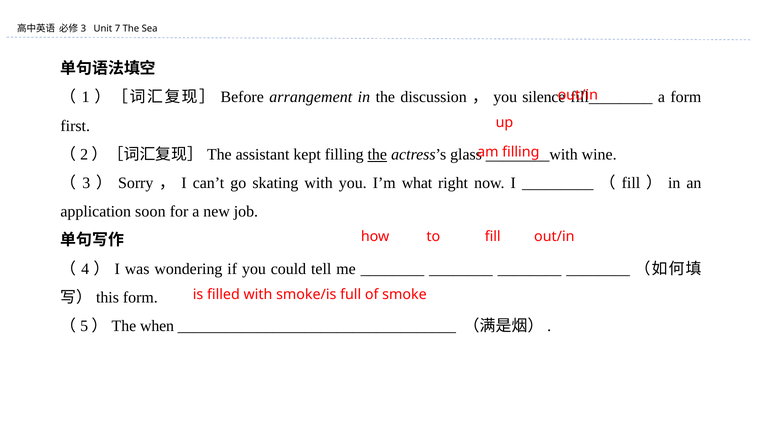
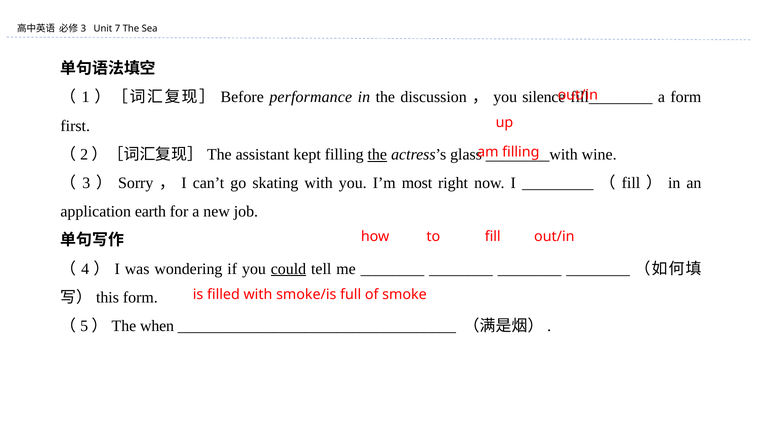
arrangement: arrangement -> performance (311, 97)
what: what -> most (417, 183)
soon: soon -> earth (150, 211)
could underline: none -> present (288, 269)
